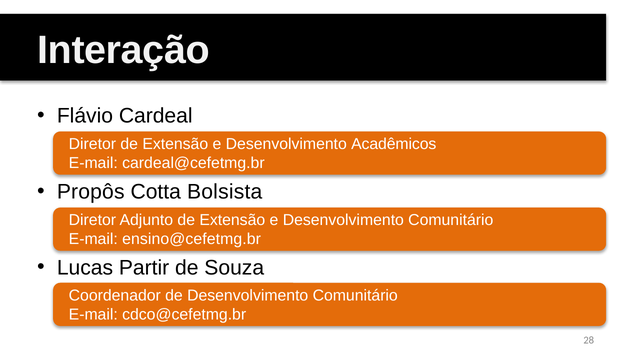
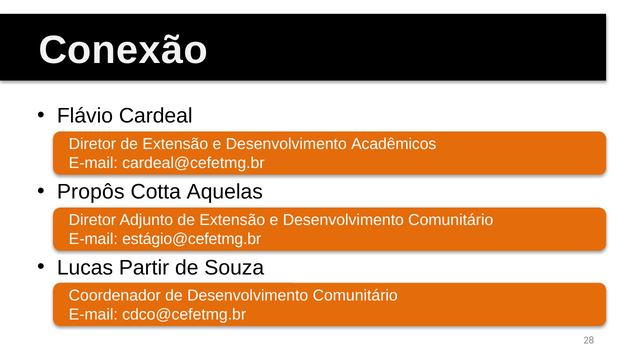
Interação: Interação -> Conexão (123, 50)
Bolsista: Bolsista -> Aquelas (225, 192)
ensino@cefetmg.br: ensino@cefetmg.br -> estágio@cefetmg.br (192, 239)
